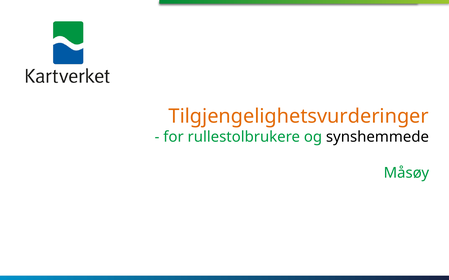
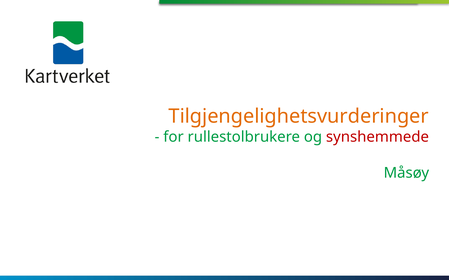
synshemmede colour: black -> red (377, 137)
